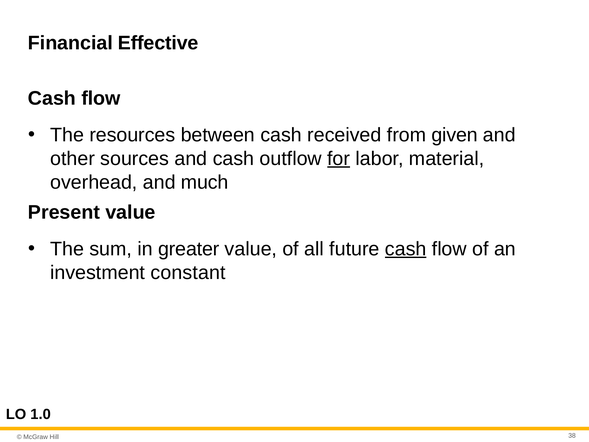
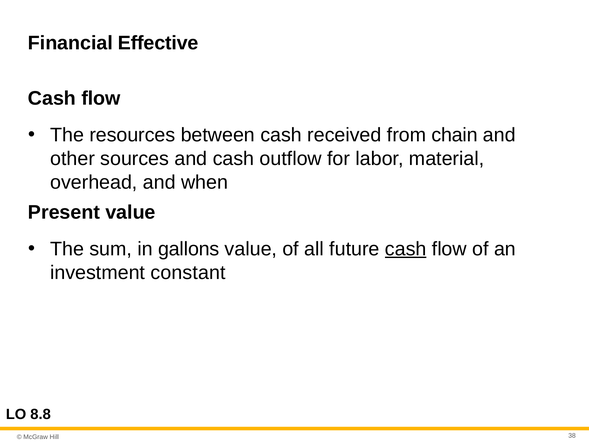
given: given -> chain (455, 135)
for underline: present -> none (339, 159)
much: much -> when (205, 182)
greater: greater -> gallons (189, 249)
1.0: 1.0 -> 8.8 (41, 414)
